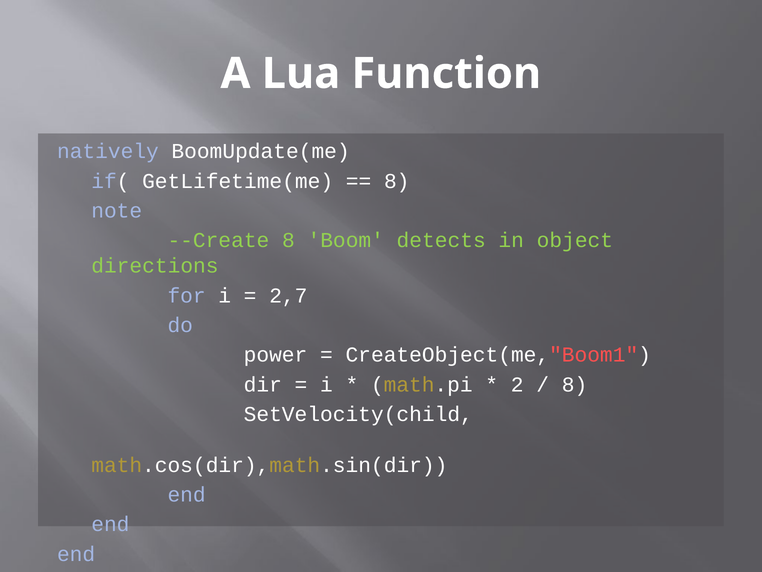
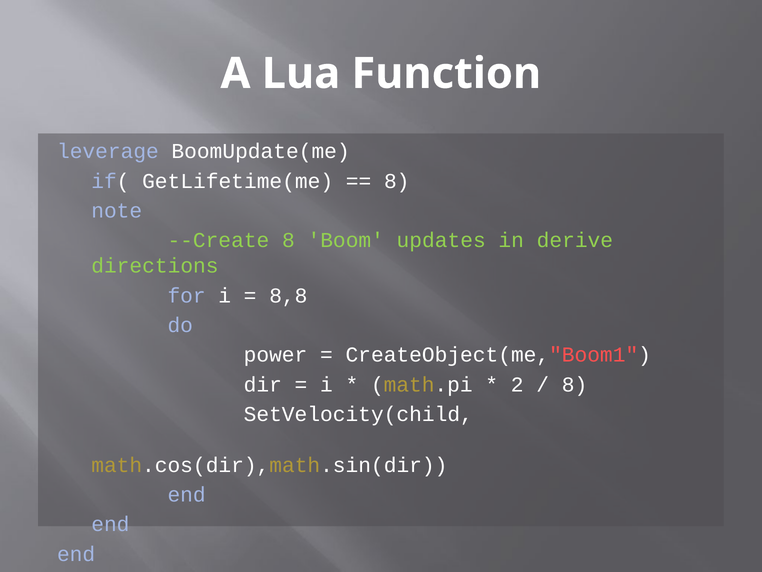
natively: natively -> leverage (108, 151)
detects: detects -> updates (441, 240)
object: object -> derive (575, 240)
2,7: 2,7 -> 8,8 (288, 295)
